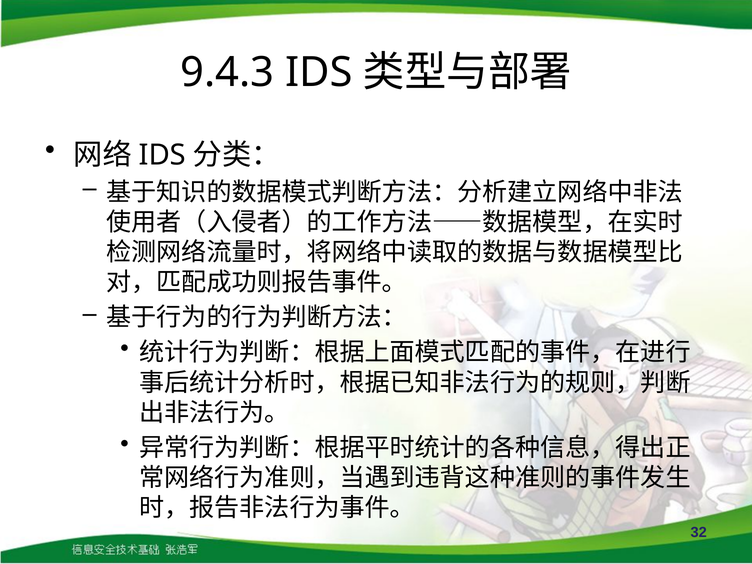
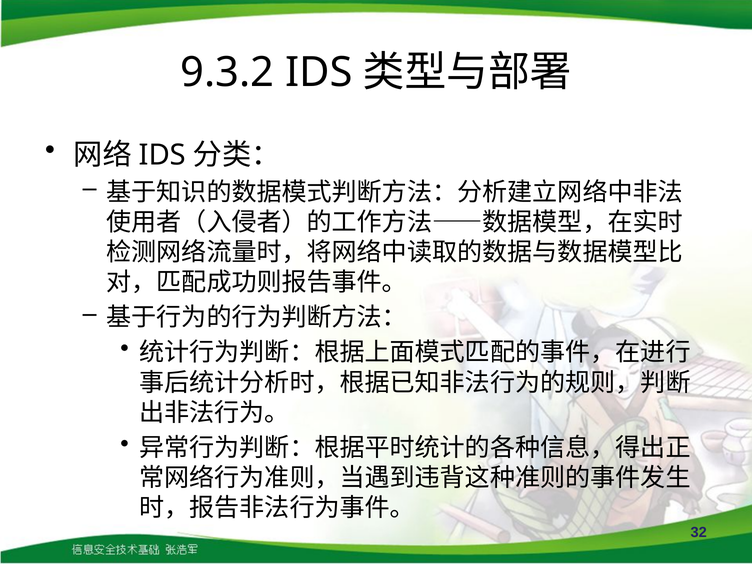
9.4.3: 9.4.3 -> 9.3.2 (227, 72)
